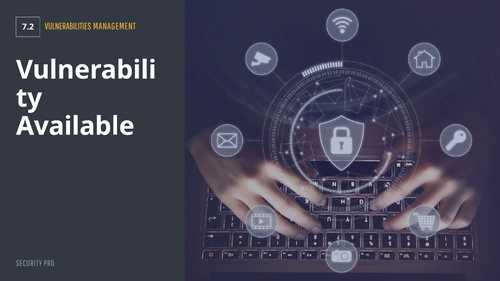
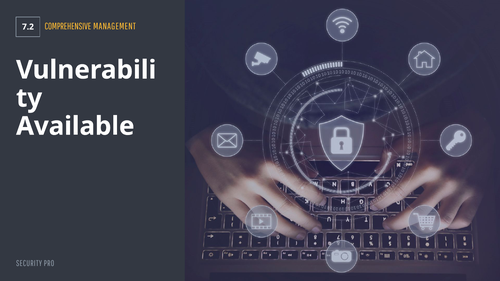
VULNERABILITIES: VULNERABILITIES -> COMPREHENSIVE (68, 27)
